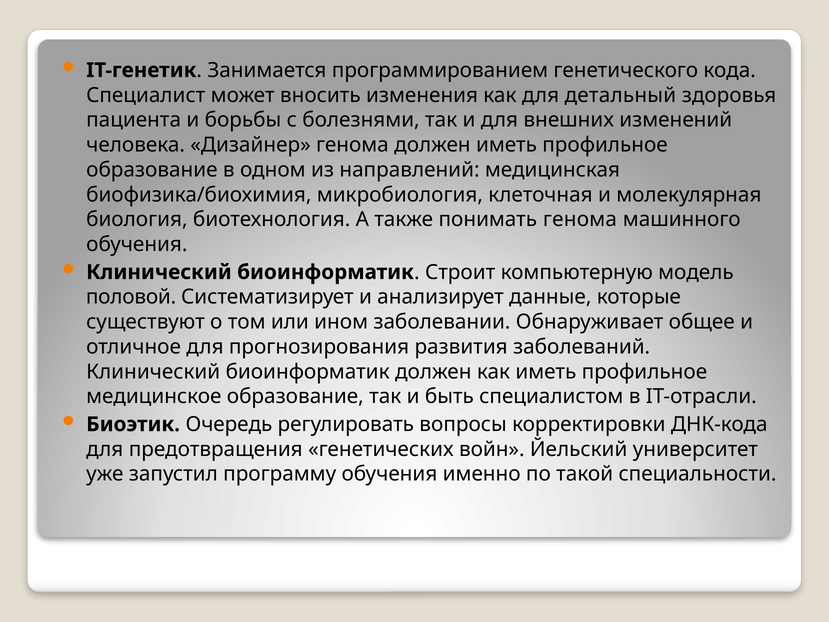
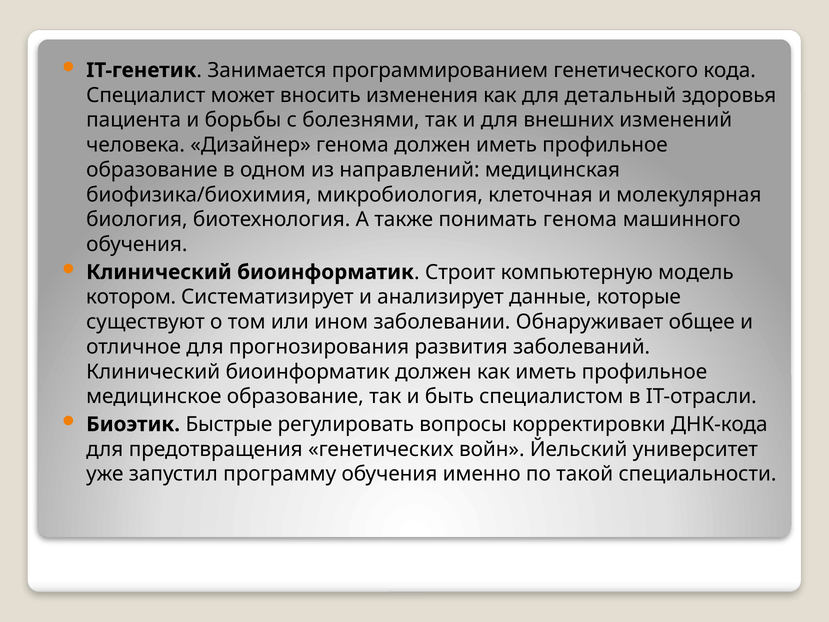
половой: половой -> котором (131, 297)
Очередь: Очередь -> Быстрые (229, 424)
